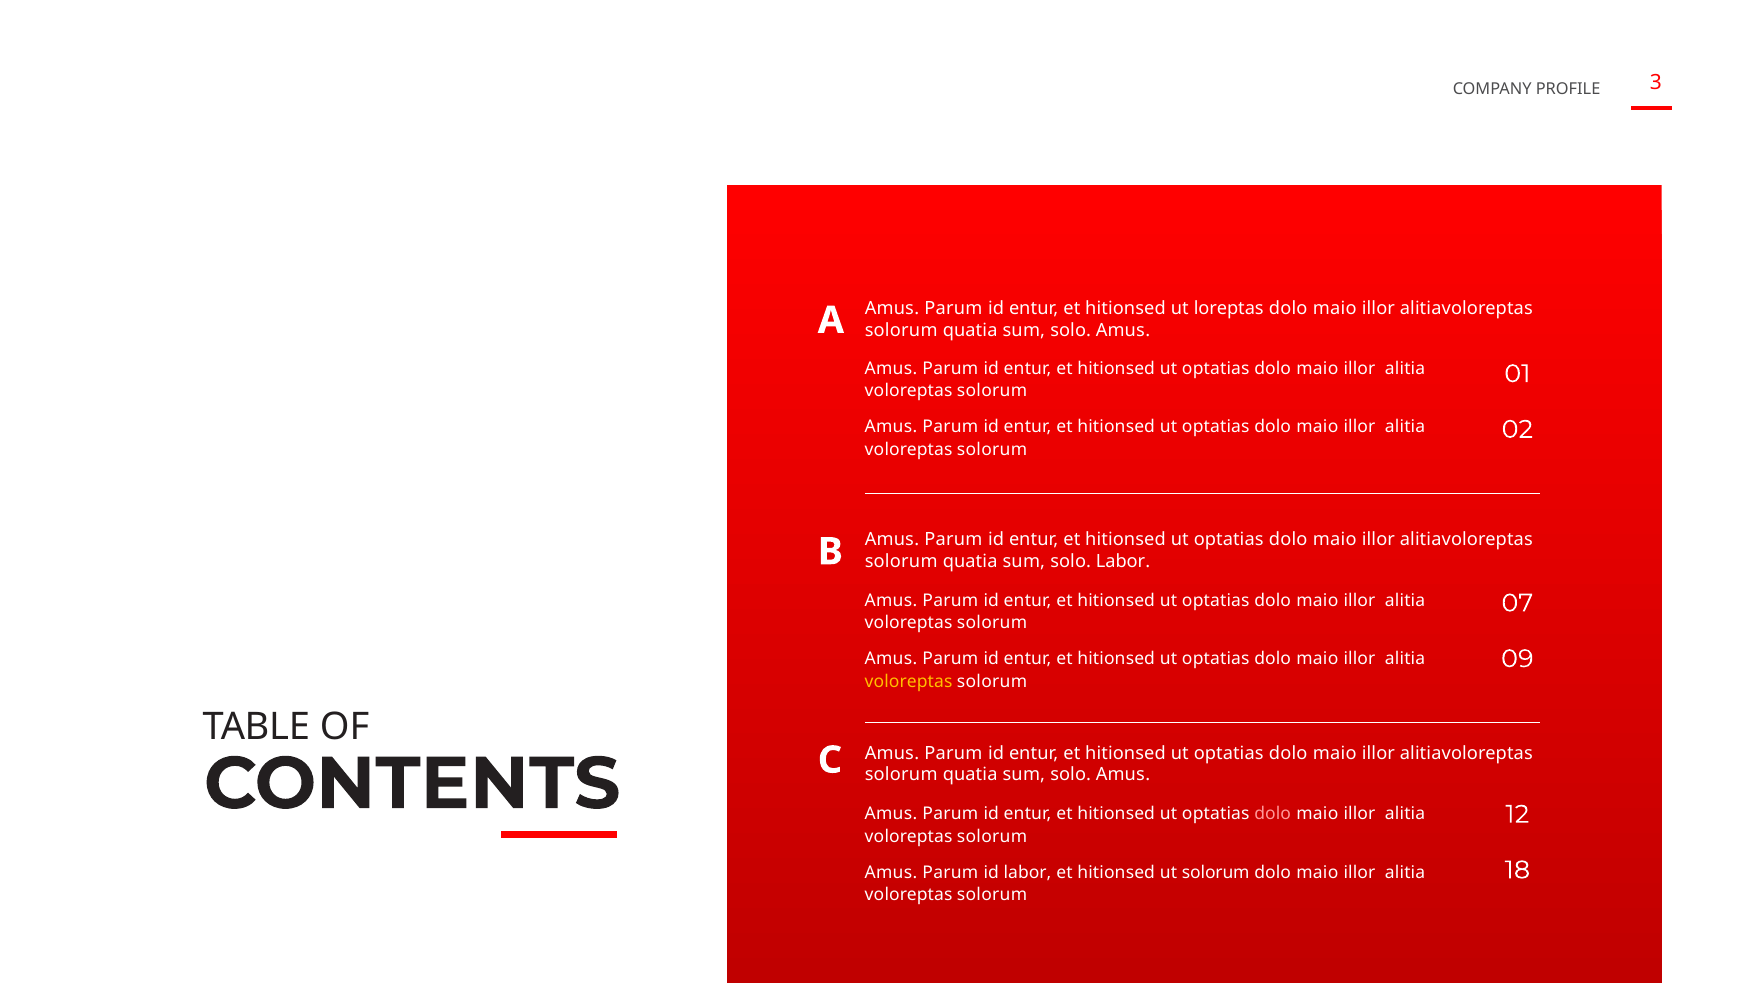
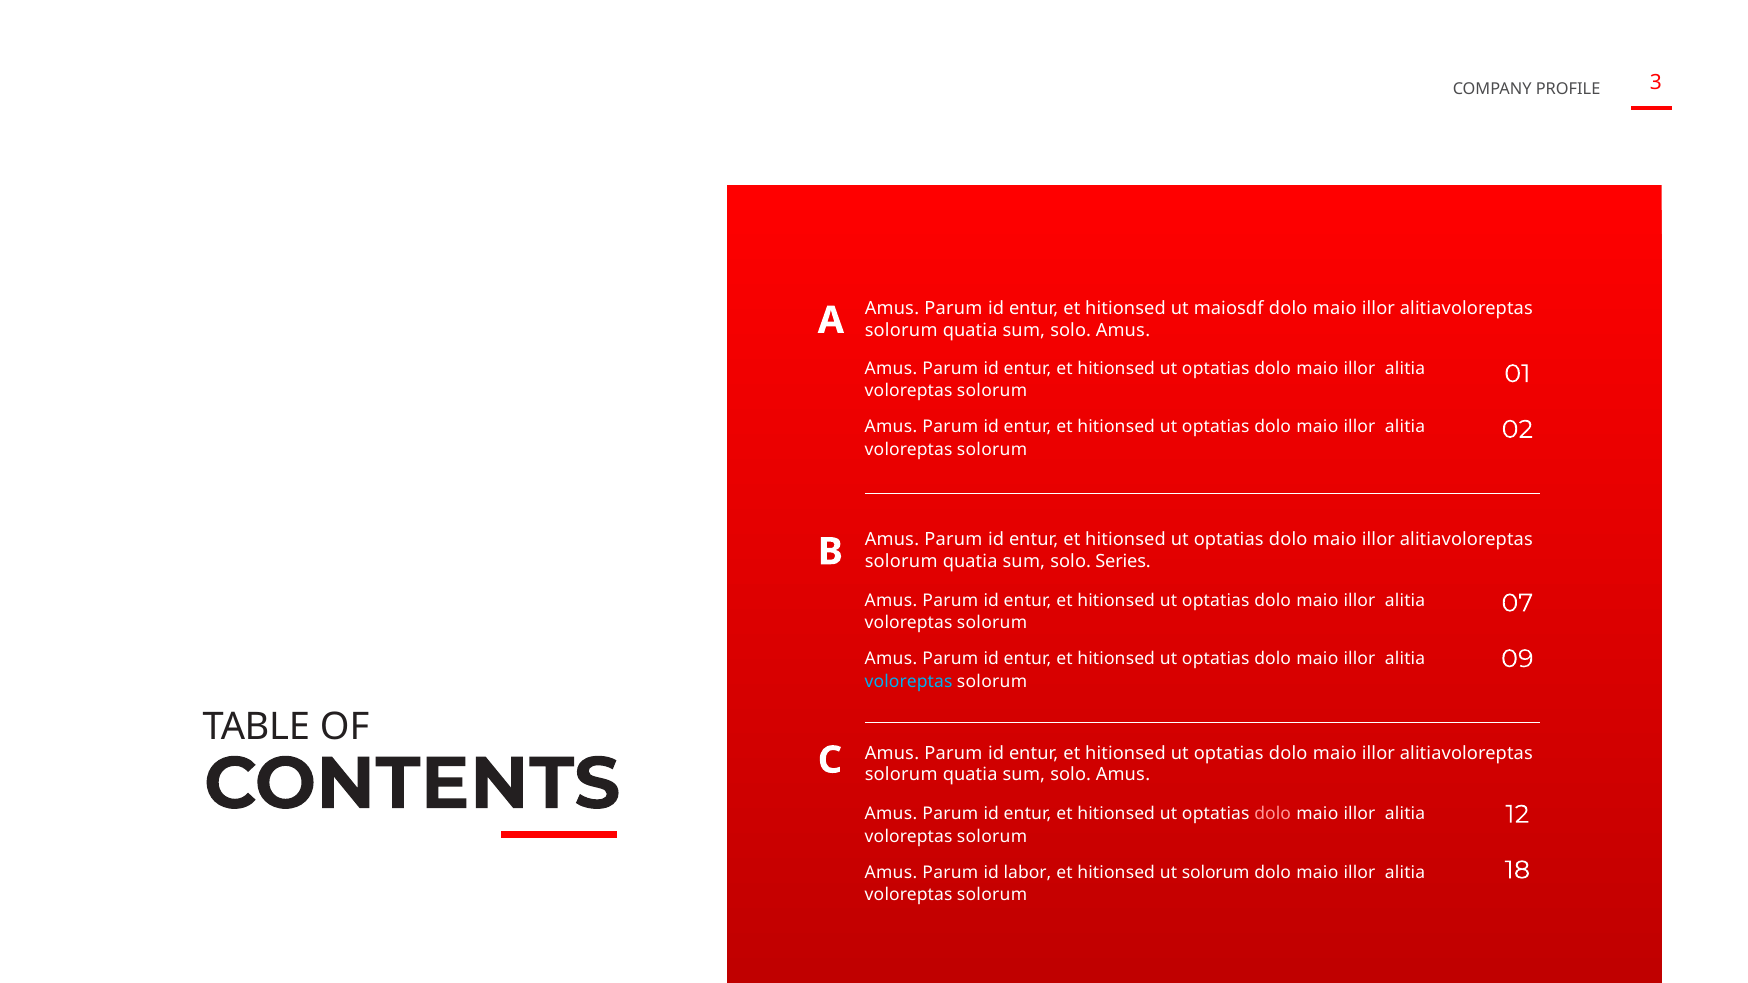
loreptas: loreptas -> maiosdf (1229, 309)
solo Labor: Labor -> Series (1123, 562)
voloreptas colour: yellow -> light blue (909, 682)
